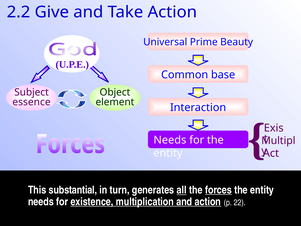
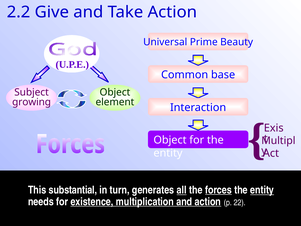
essence: essence -> growing (32, 102)
Needs: Needs -> Object (170, 140)
entity underline: none -> present (262, 190)
